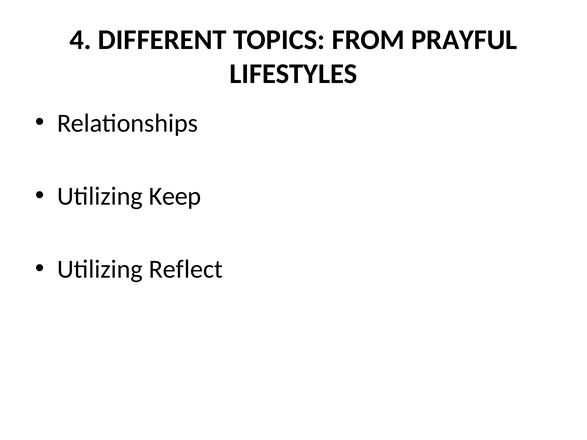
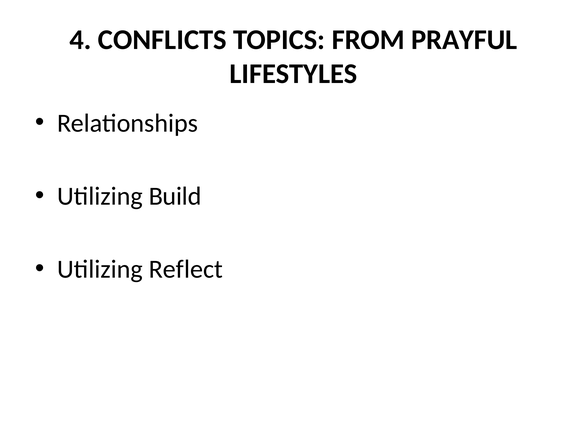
DIFFERENT: DIFFERENT -> CONFLICTS (162, 40)
Keep: Keep -> Build (175, 196)
